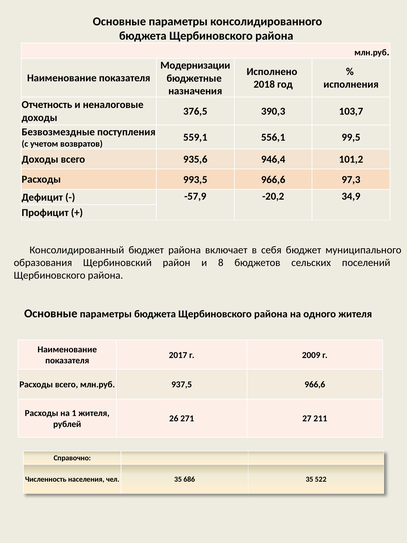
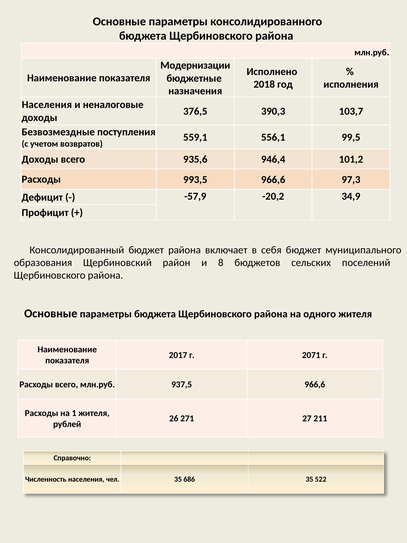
Отчетность: Отчетность -> Населения (47, 105)
2009: 2009 -> 2071 (311, 355)
